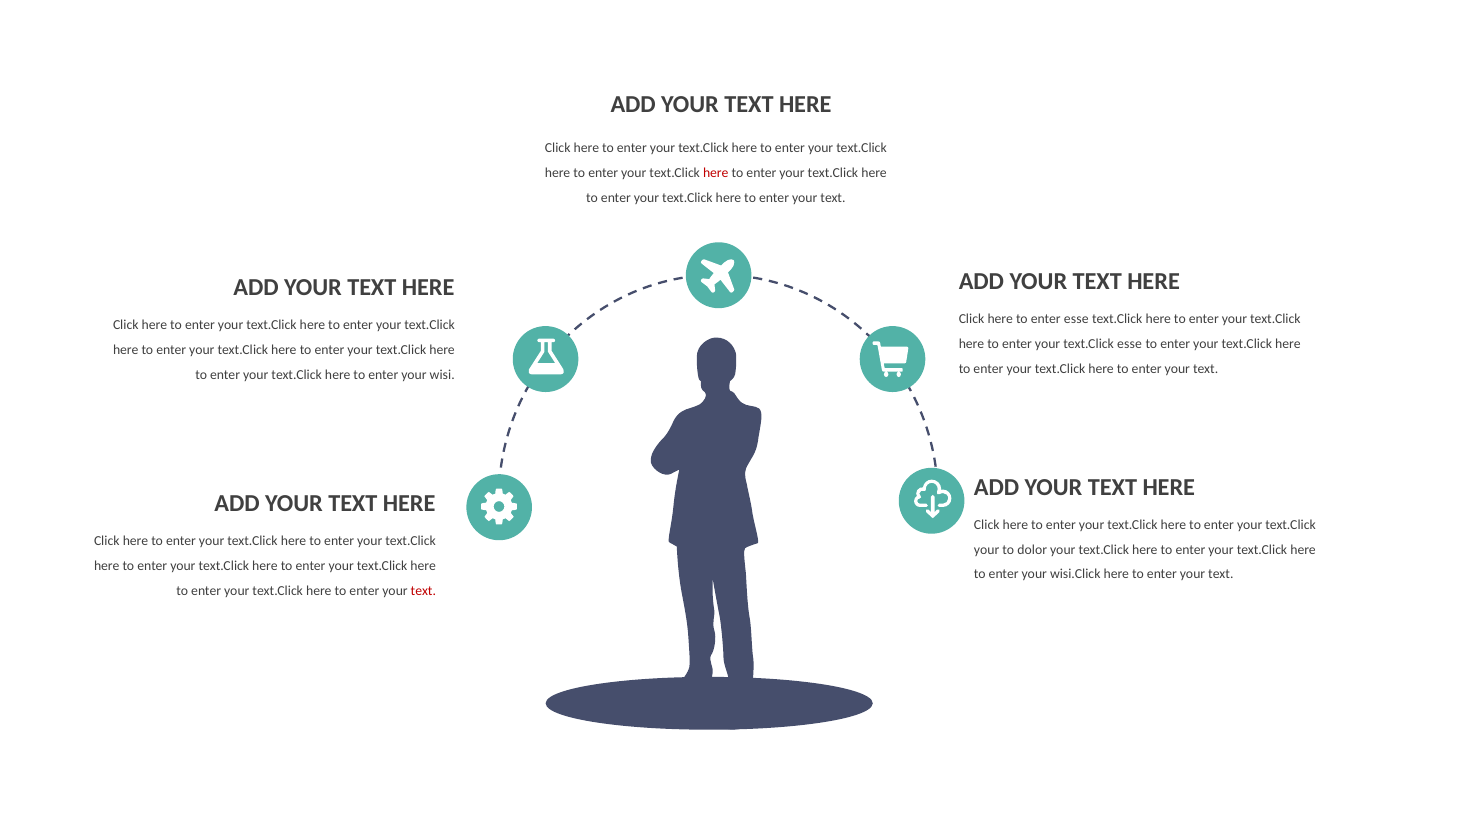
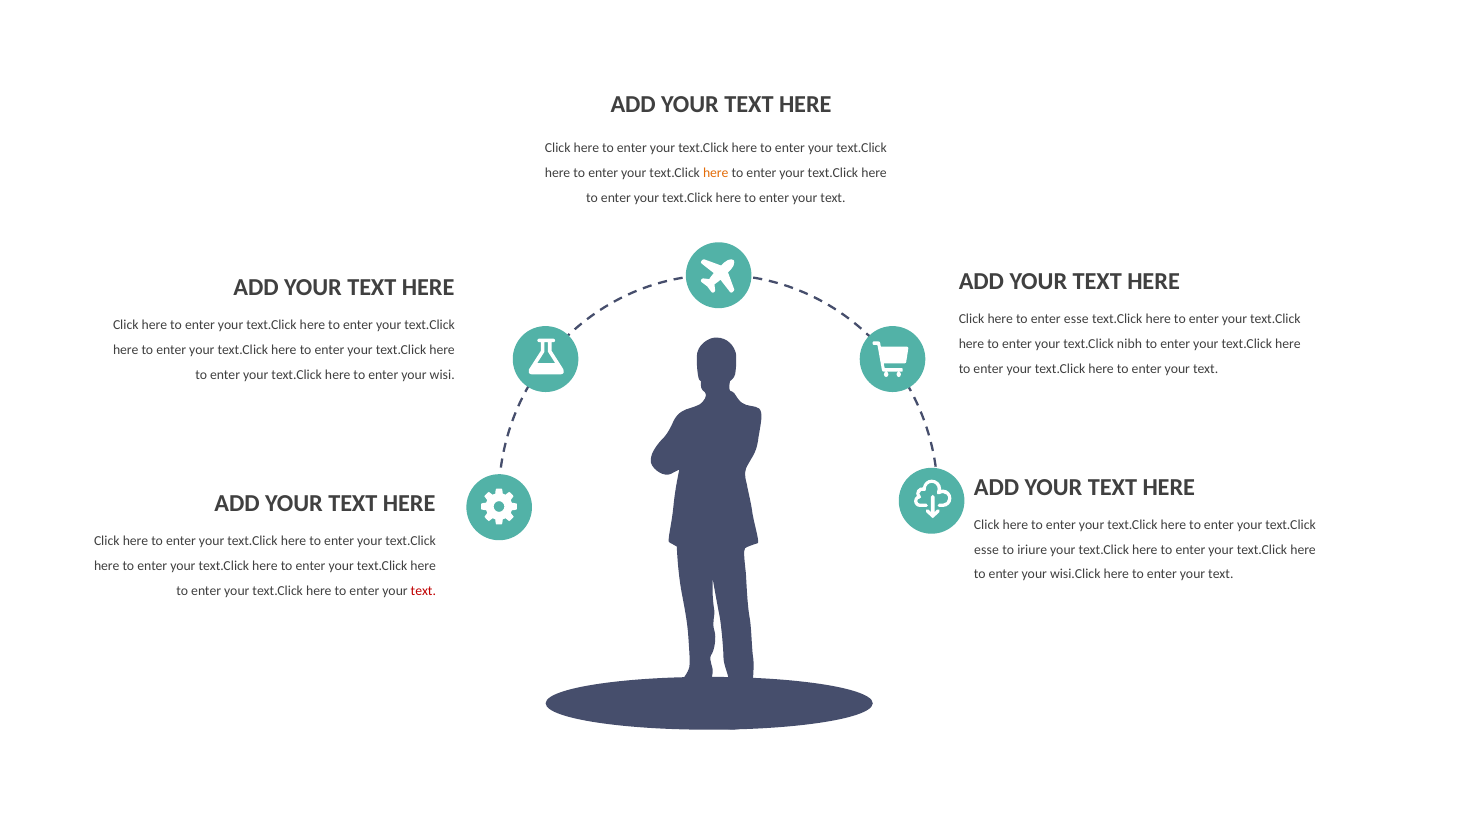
here colour: red -> orange (716, 173)
text.Click esse: esse -> nibh (1130, 344)
your: your -> esse (987, 549)
dolor: dolor -> iriure (1032, 549)
